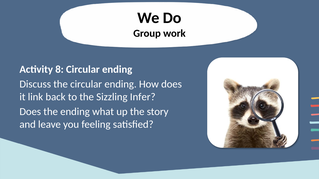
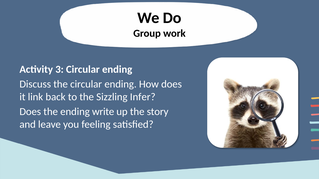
8: 8 -> 3 (59, 70)
what: what -> write (103, 112)
